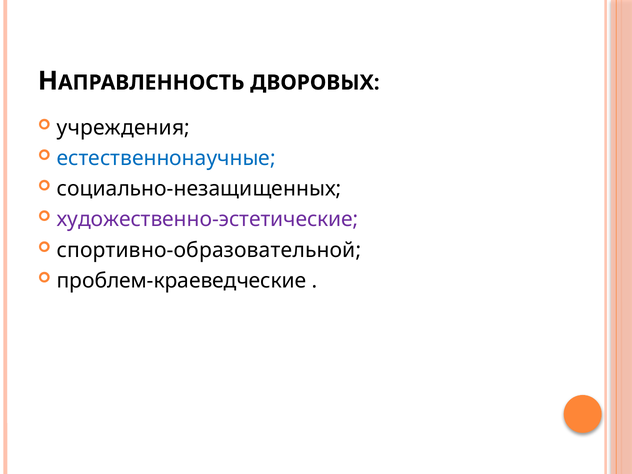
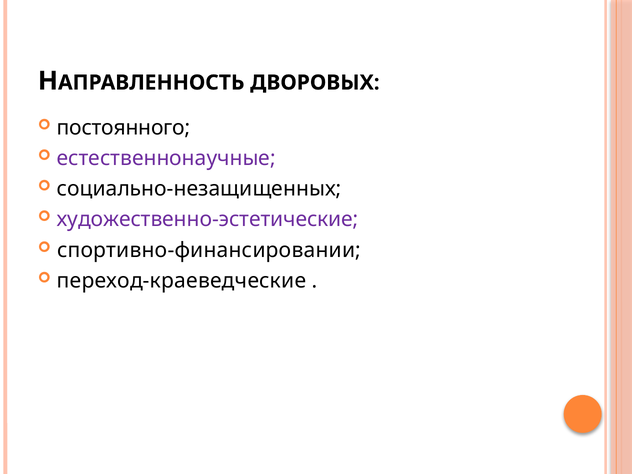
учреждения: учреждения -> постоянного (124, 128)
естественнонаучные colour: blue -> purple (166, 158)
спортивно-образовательной: спортивно-образовательной -> спортивно-финансировании (209, 250)
проблем-краеведческие: проблем-краеведческие -> переход-краеведческие (181, 281)
